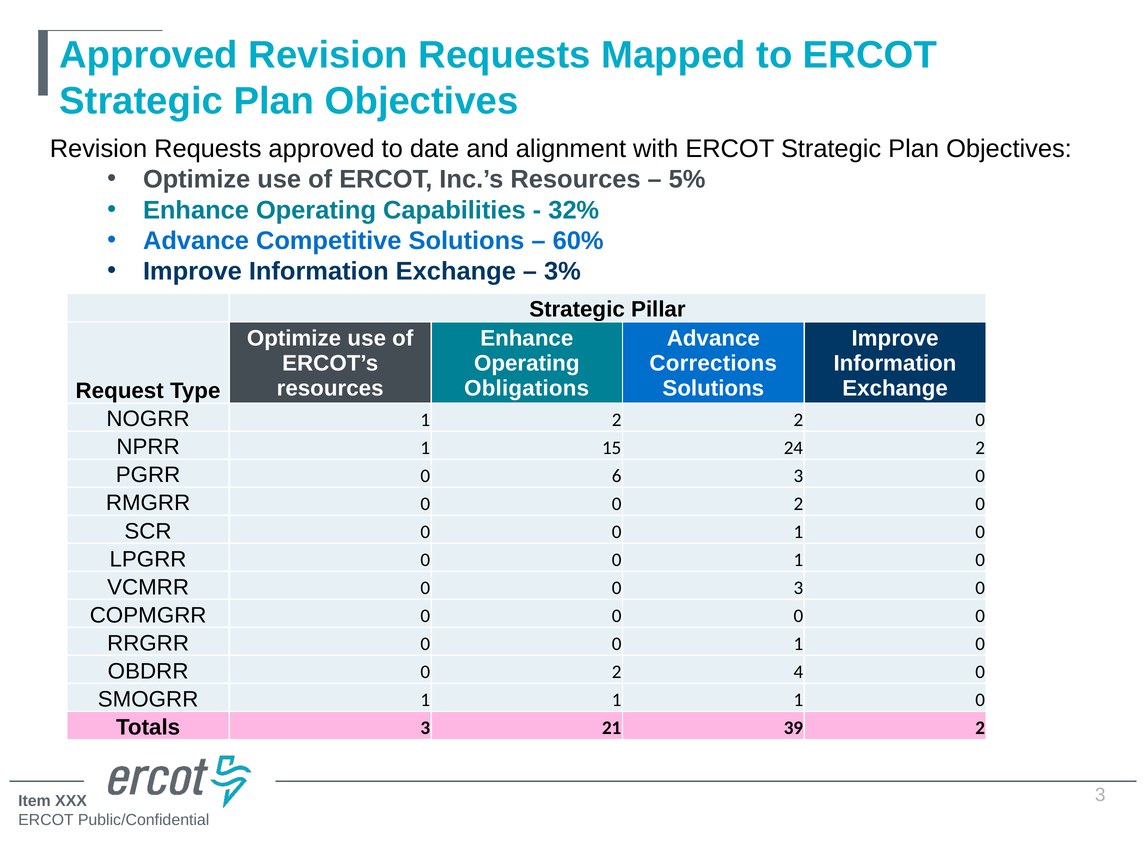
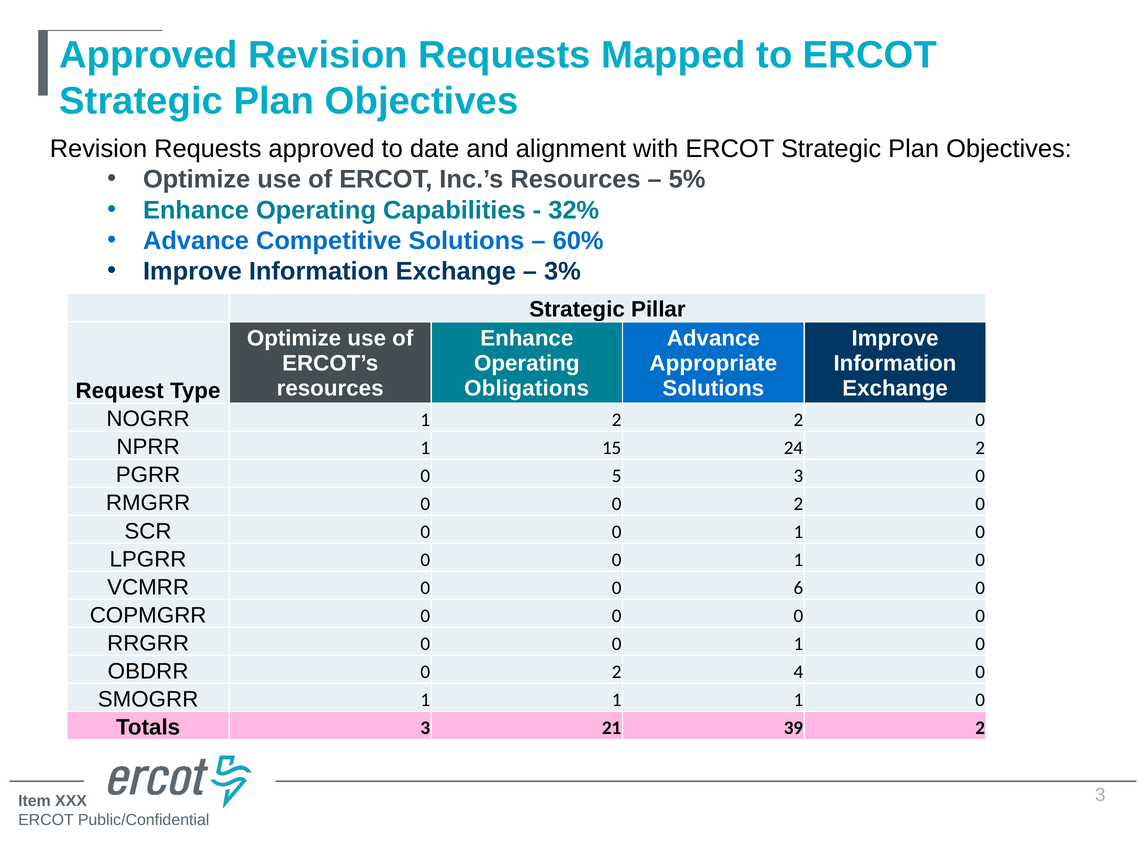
Corrections: Corrections -> Appropriate (713, 363)
6: 6 -> 5 (617, 476)
0 3: 3 -> 6 (798, 588)
